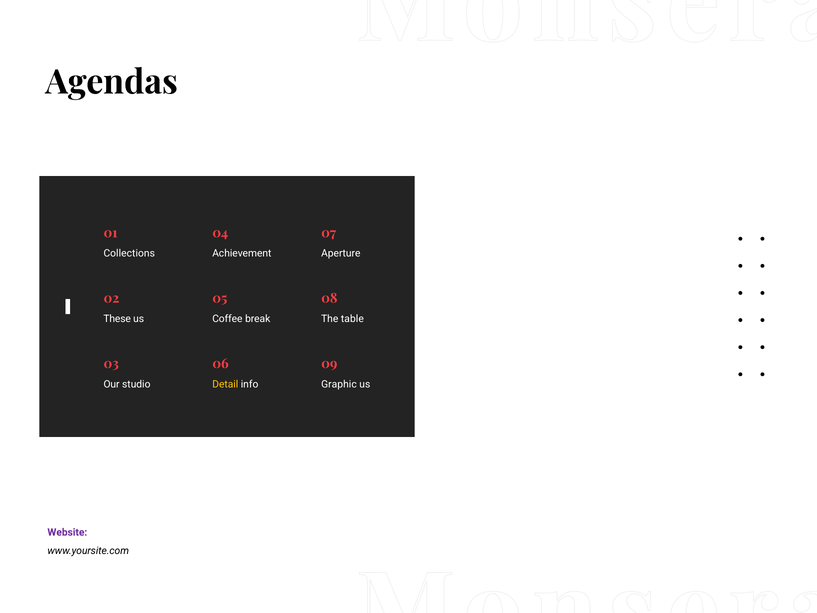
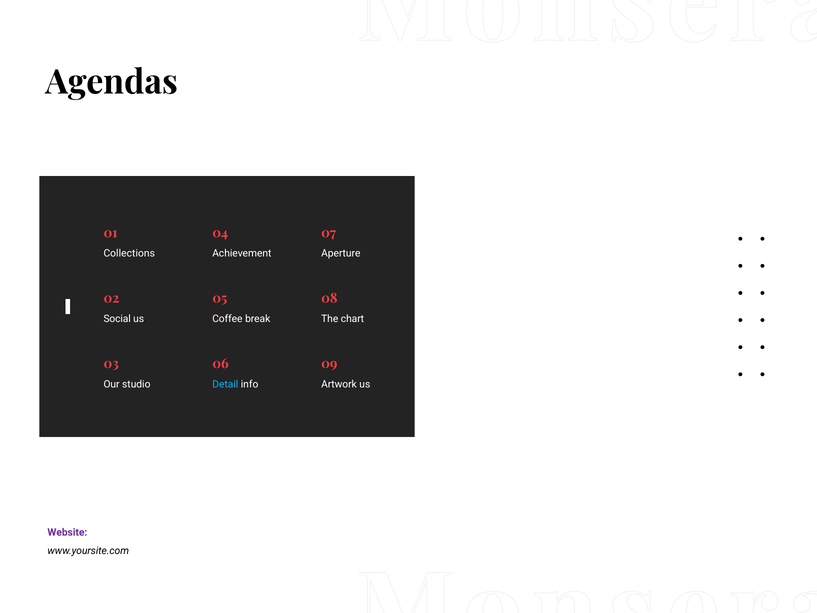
These: These -> Social (117, 319)
table: table -> chart (352, 319)
Detail colour: yellow -> light blue (225, 384)
Graphic: Graphic -> Artwork (339, 384)
